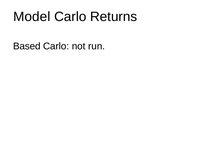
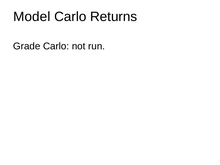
Based: Based -> Grade (27, 46)
